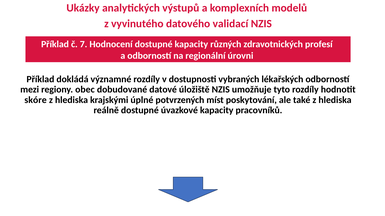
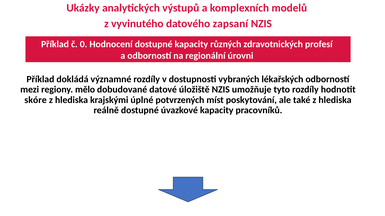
validací: validací -> zapsaní (230, 24)
7: 7 -> 0 (84, 44)
obec: obec -> mělo (85, 90)
